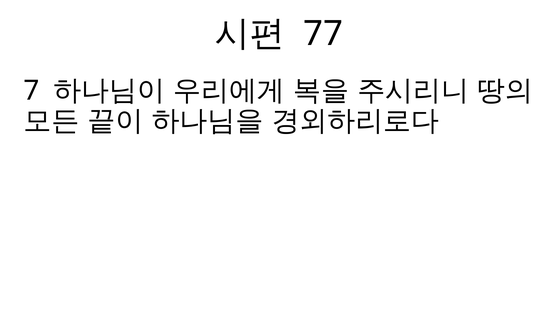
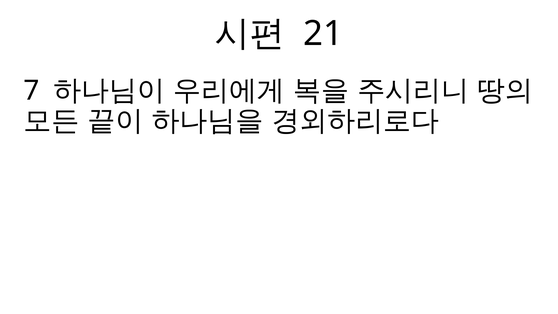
77: 77 -> 21 (323, 34)
